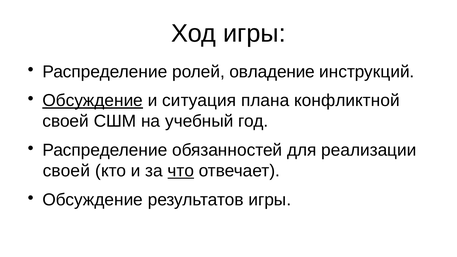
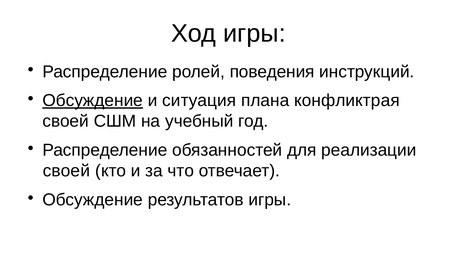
овладение: овладение -> поведения (272, 72)
конфликтной: конфликтной -> конфликтрая (347, 101)
что underline: present -> none (181, 171)
